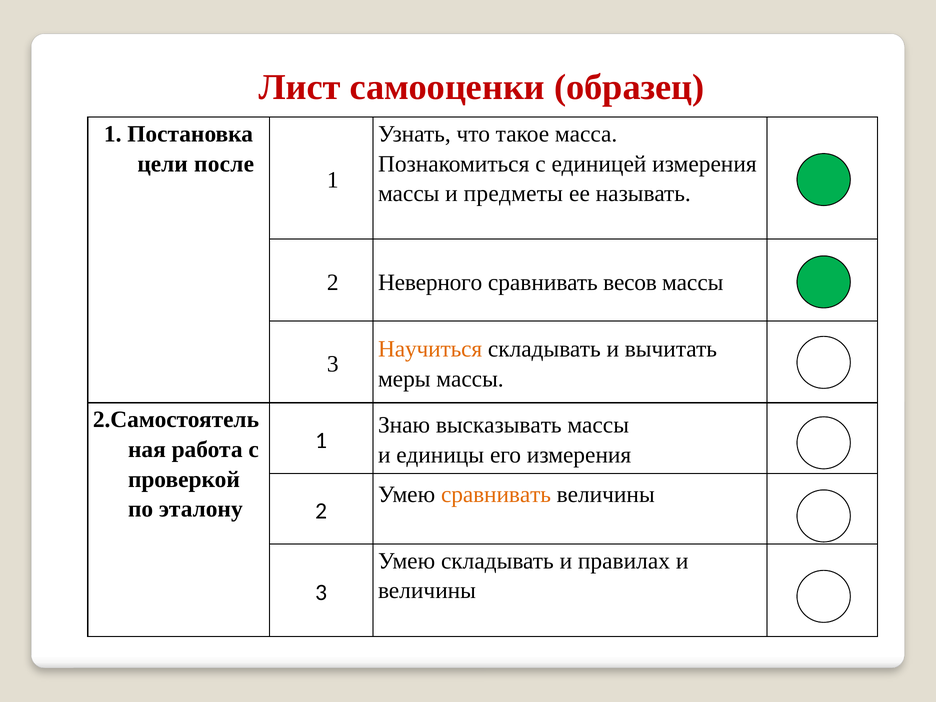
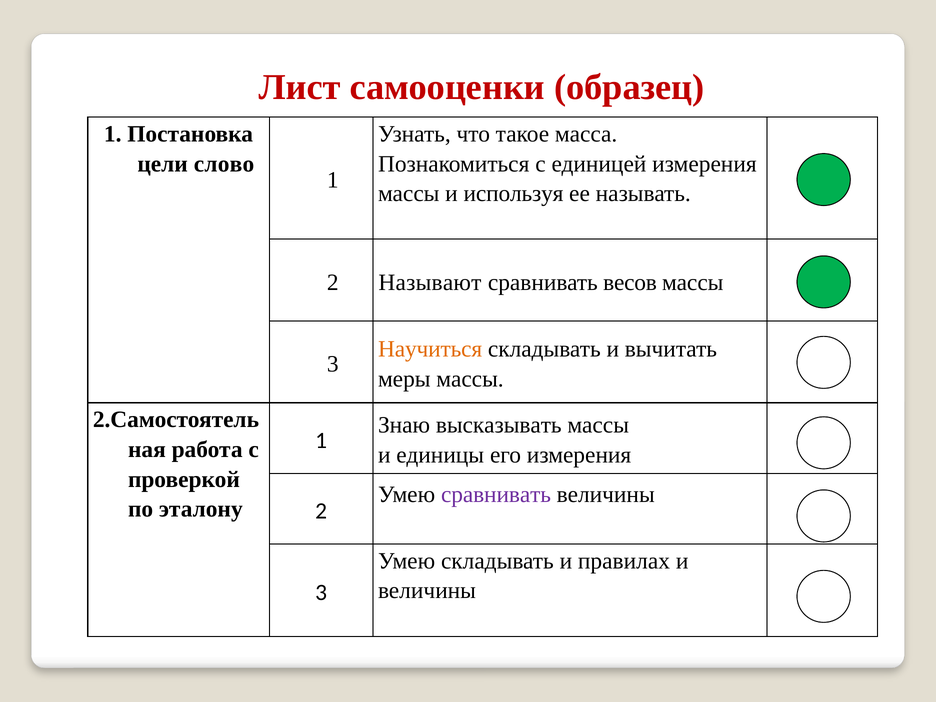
после: после -> слово (224, 164)
предметы: предметы -> используя (514, 194)
Неверного: Неверного -> Называют (430, 282)
сравнивать colour: orange -> purple (496, 494)
